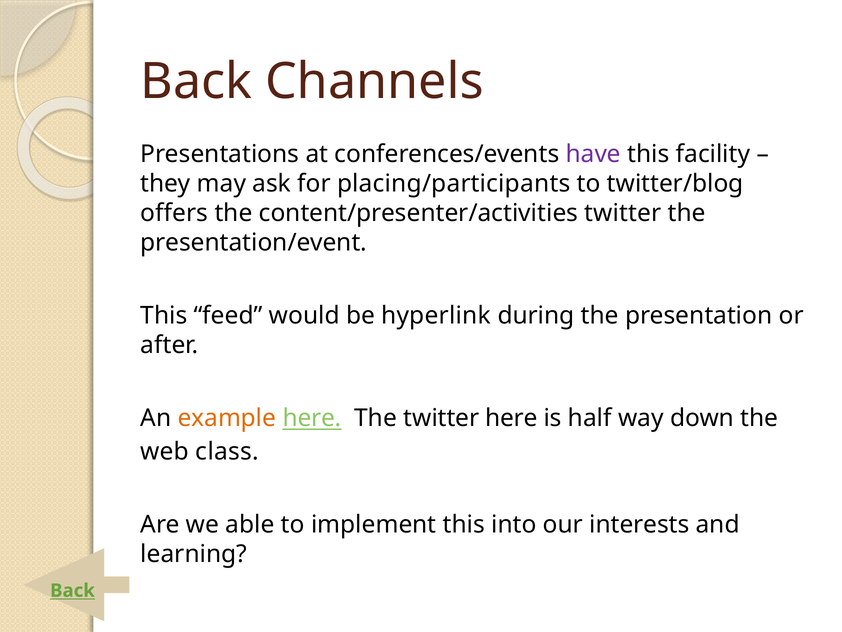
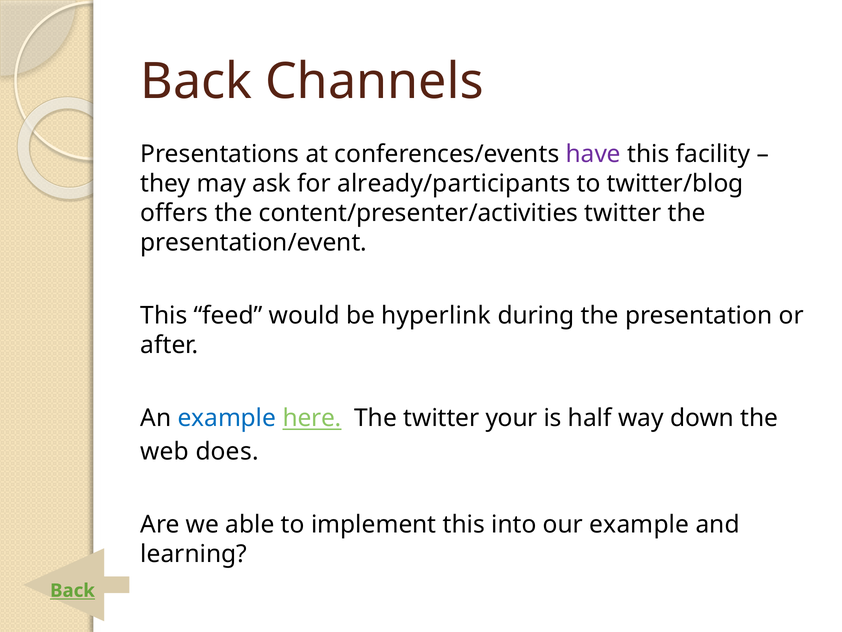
placing/participants: placing/participants -> already/participants (454, 183)
example colour: orange -> blue (227, 418)
twitter here: here -> your (512, 418)
class: class -> does (227, 451)
our interests: interests -> example (639, 524)
